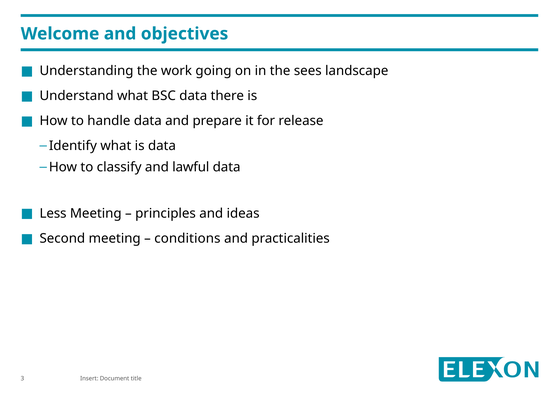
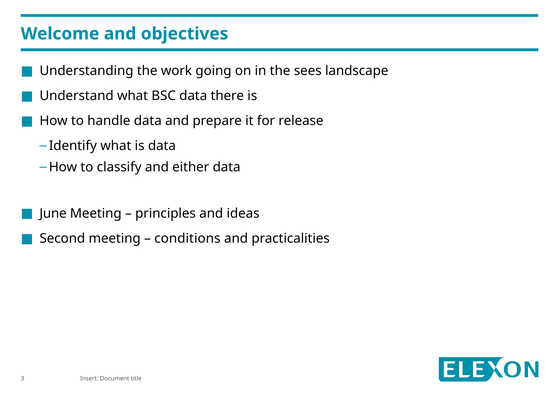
lawful: lawful -> either (191, 167)
Less: Less -> June (53, 214)
